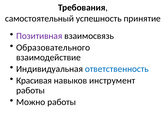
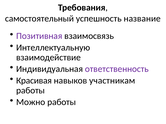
принятие: принятие -> название (142, 19)
Образовательного: Образовательного -> Интеллектуальную (53, 48)
ответственность colour: blue -> purple (117, 69)
инструмент: инструмент -> участникам (112, 81)
